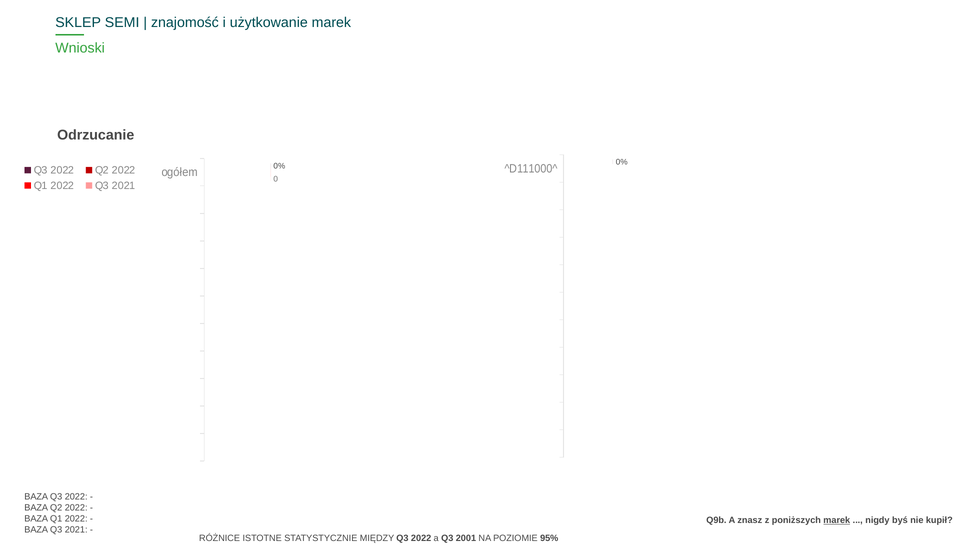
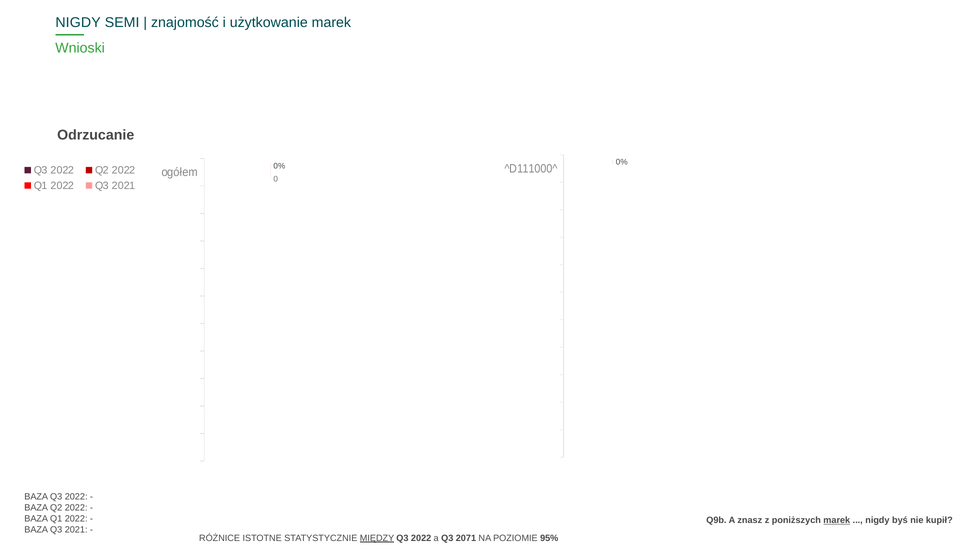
SKLEP: SKLEP -> NIGDY (78, 23)
MIĘDZY underline: none -> present (377, 538)
2001: 2001 -> 2071 (466, 538)
